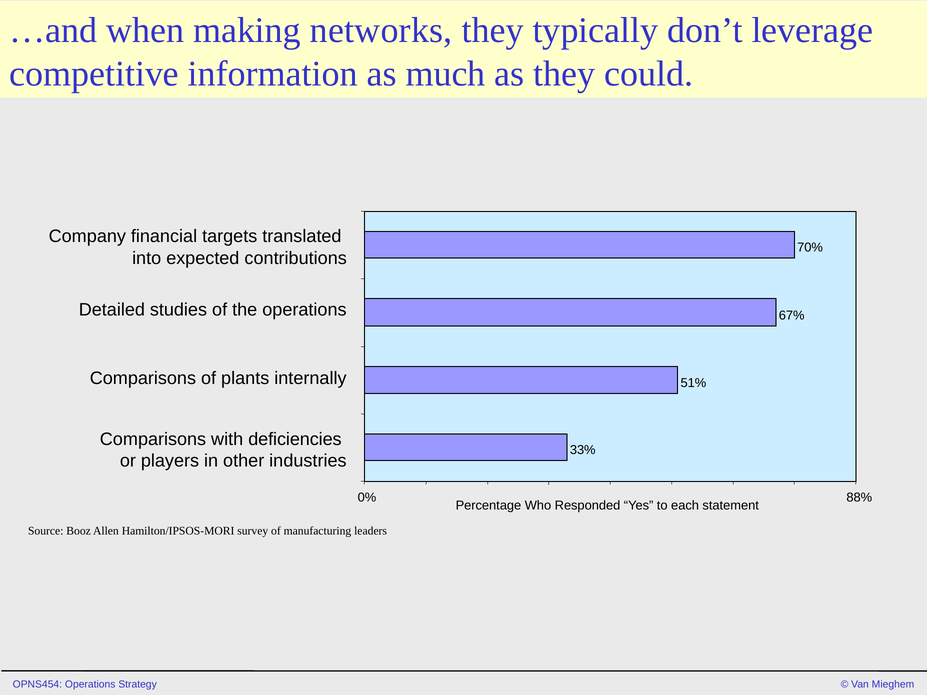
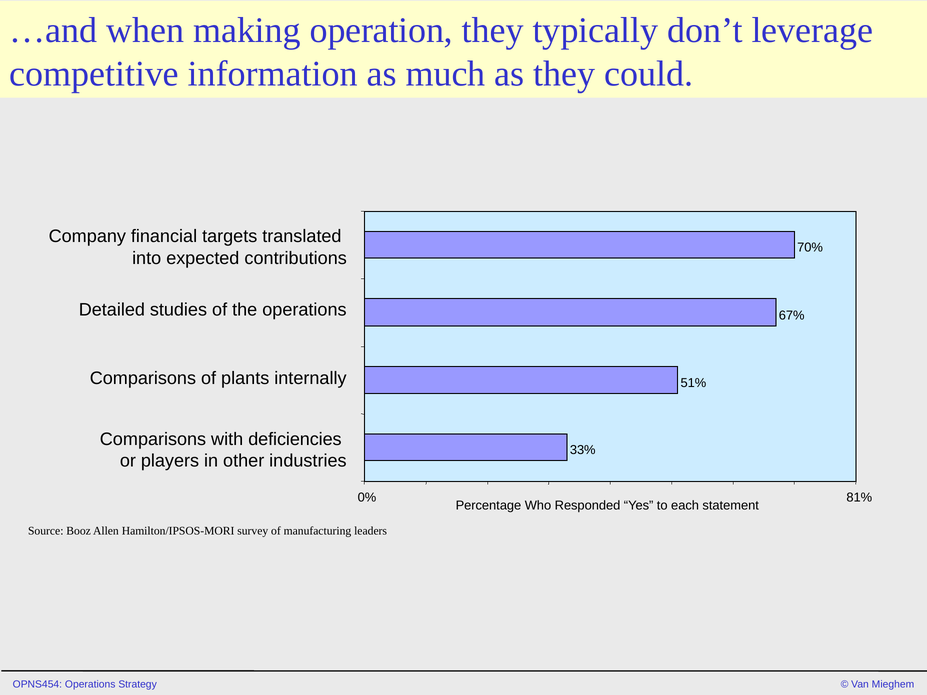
networks: networks -> operation (381, 31)
88%: 88% -> 81% (859, 498)
